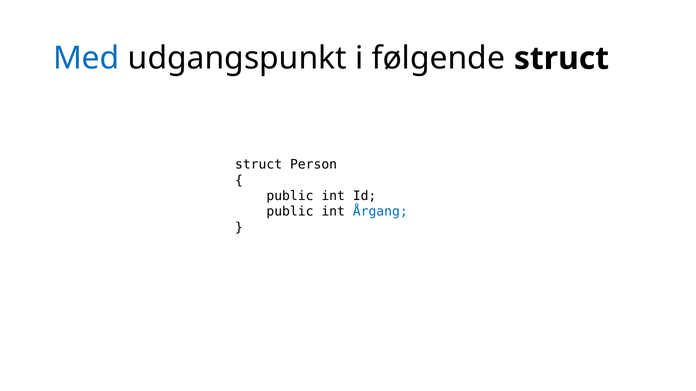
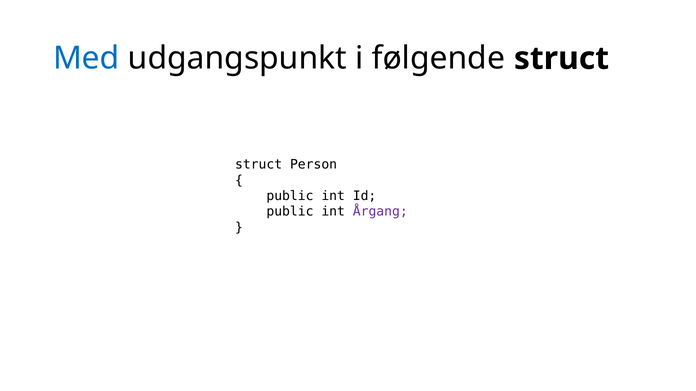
Årgang colour: blue -> purple (380, 212)
